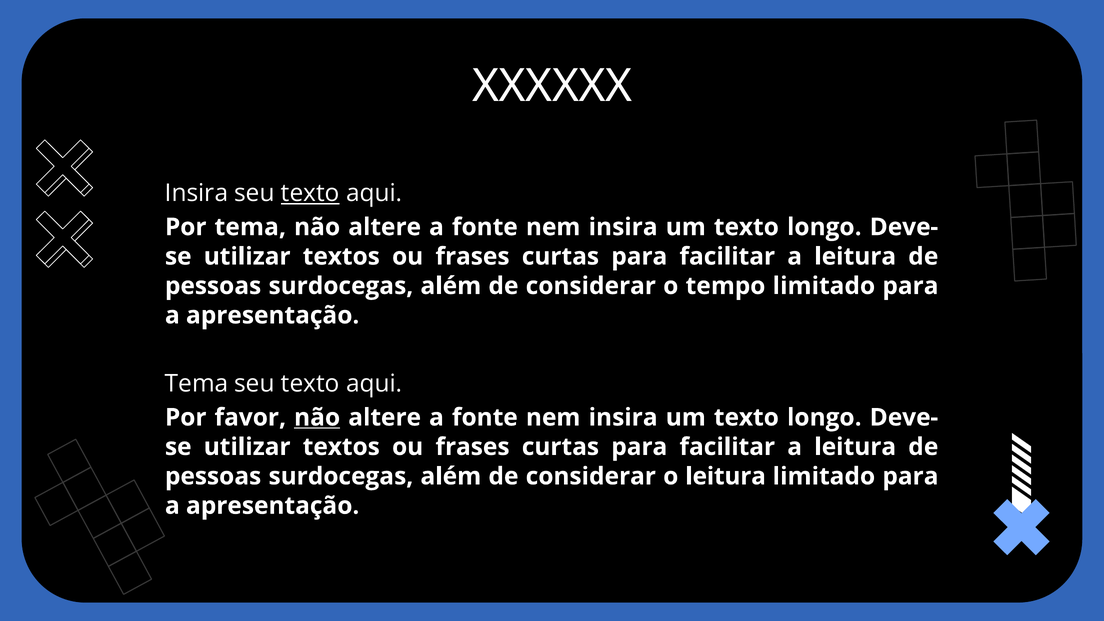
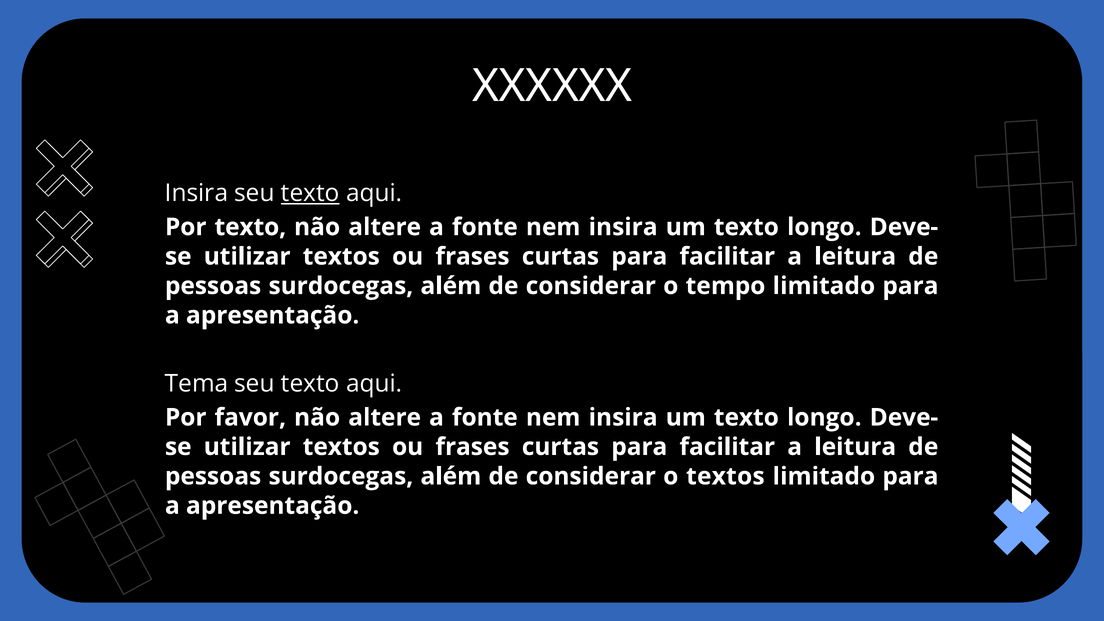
Por tema: tema -> texto (250, 227)
não underline: present -> none (317, 417)
o leitura: leitura -> textos (725, 476)
